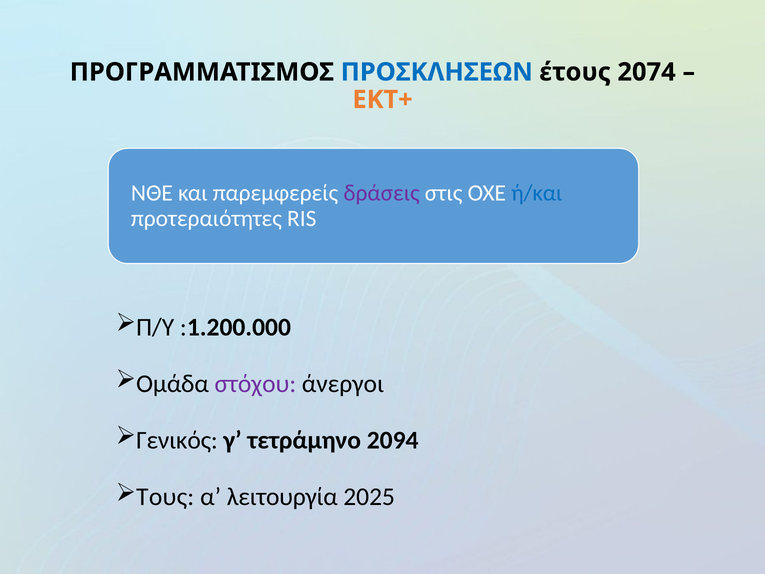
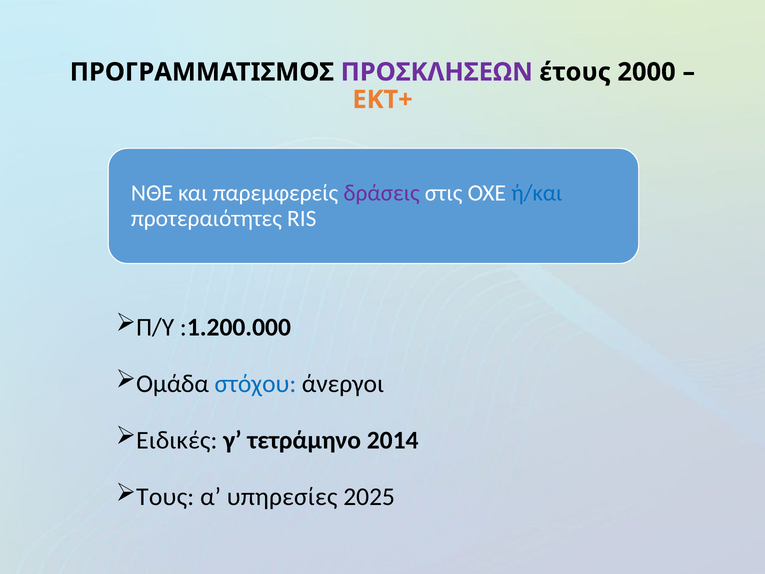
ΠΡΟΣΚΛΗΣΕΩΝ colour: blue -> purple (437, 72)
2074: 2074 -> 2000 (647, 72)
στόχου colour: purple -> blue (255, 384)
Γενικός: Γενικός -> Ειδικές (177, 440)
2094: 2094 -> 2014 (393, 440)
λειτουργία: λειτουργία -> υπηρεσίες (282, 497)
